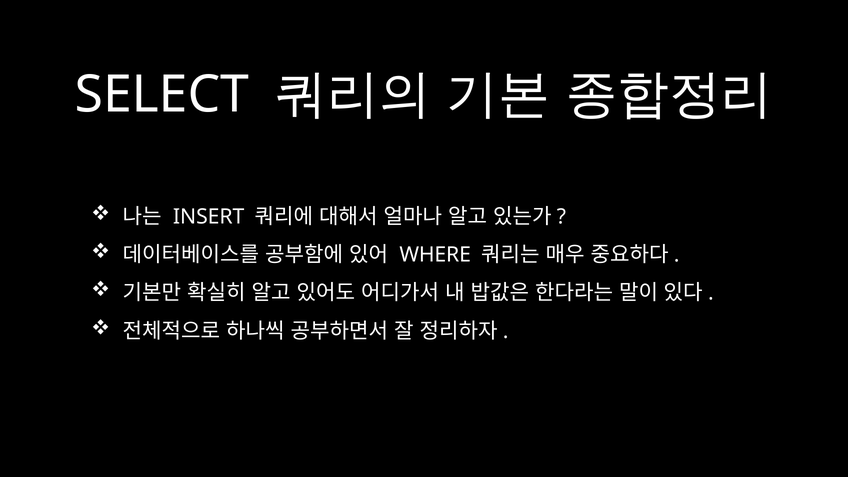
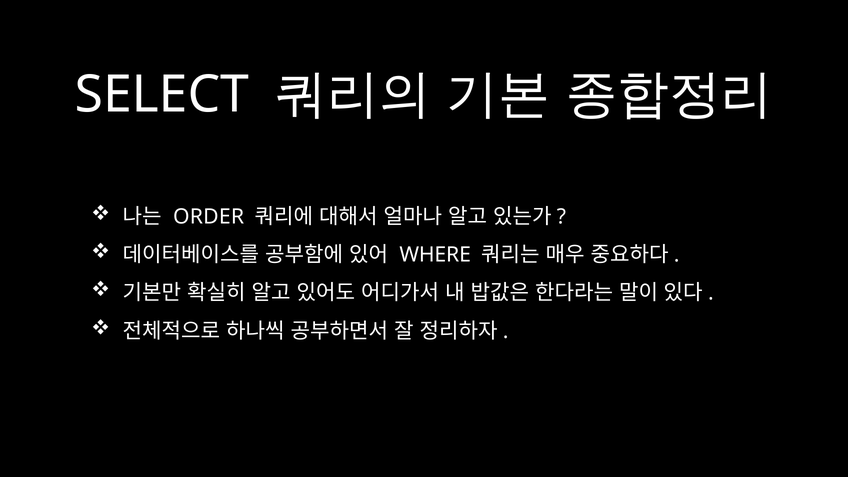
INSERT: INSERT -> ORDER (209, 217)
